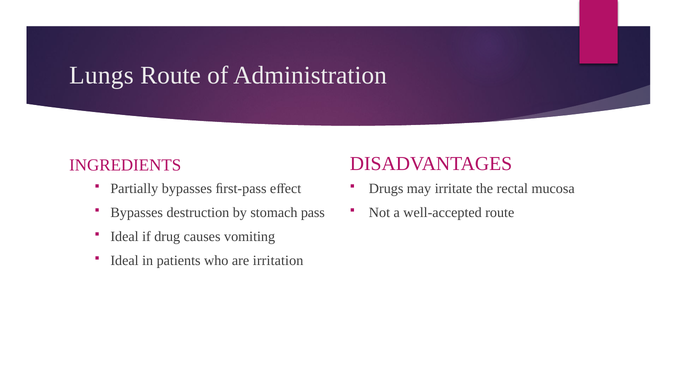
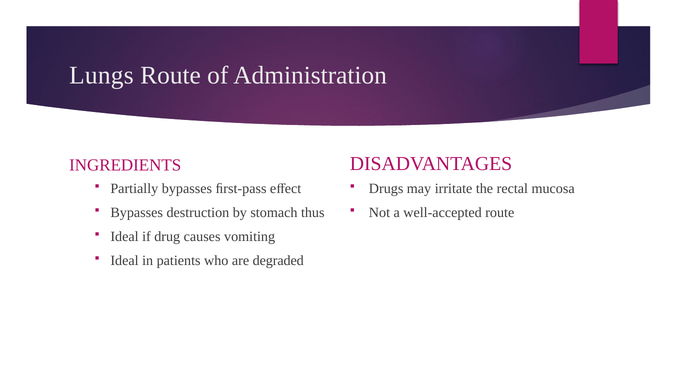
pass: pass -> thus (313, 213)
irritation: irritation -> degraded (278, 261)
